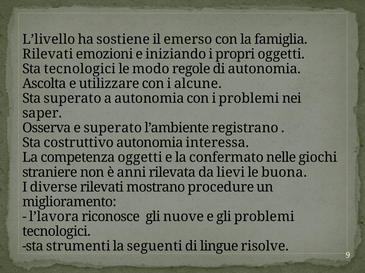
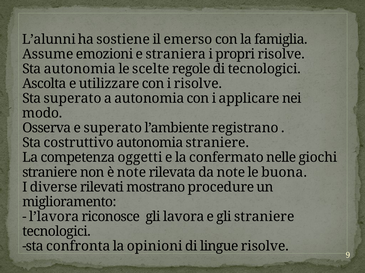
L’livello: L’livello -> L’alunni (49, 40)
Rilevati: Rilevati -> Assume (48, 54)
iniziando: iniziando -> straniera (176, 54)
propri oggetti: oggetti -> risolve (281, 54)
Sta tecnologici: tecnologici -> autonomia (80, 69)
modo: modo -> scelte (151, 69)
di autonomia: autonomia -> tecnologici (264, 69)
i alcune: alcune -> risolve (198, 84)
i problemi: problemi -> applicare (249, 99)
saper: saper -> modo (42, 114)
autonomia interessa: interessa -> straniere (217, 143)
è anni: anni -> note (132, 173)
da lievi: lievi -> note (231, 173)
nuove: nuove -> lavora (184, 217)
gli problemi: problemi -> straniere (264, 217)
strumenti: strumenti -> confronta (78, 247)
seguenti: seguenti -> opinioni (155, 247)
